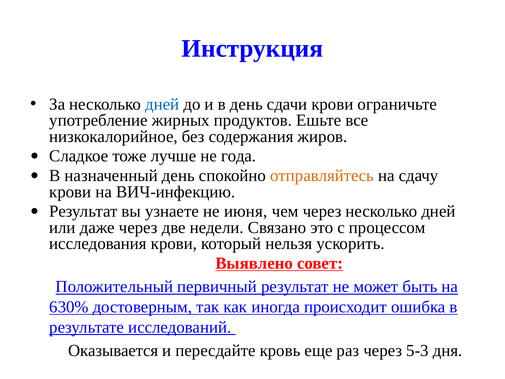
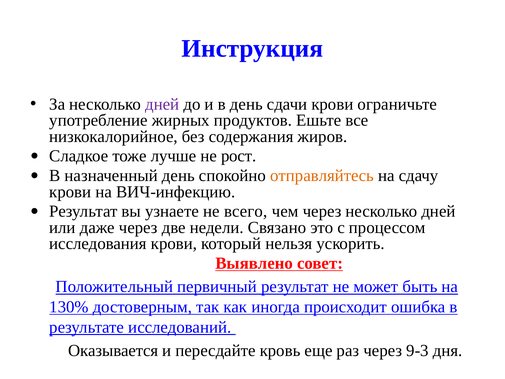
дней colour: blue -> purple (162, 104)
года: года -> рост (239, 156)
июня: июня -> всего (246, 211)
630%: 630% -> 130% (69, 307)
5-3: 5-3 -> 9-3 (417, 350)
